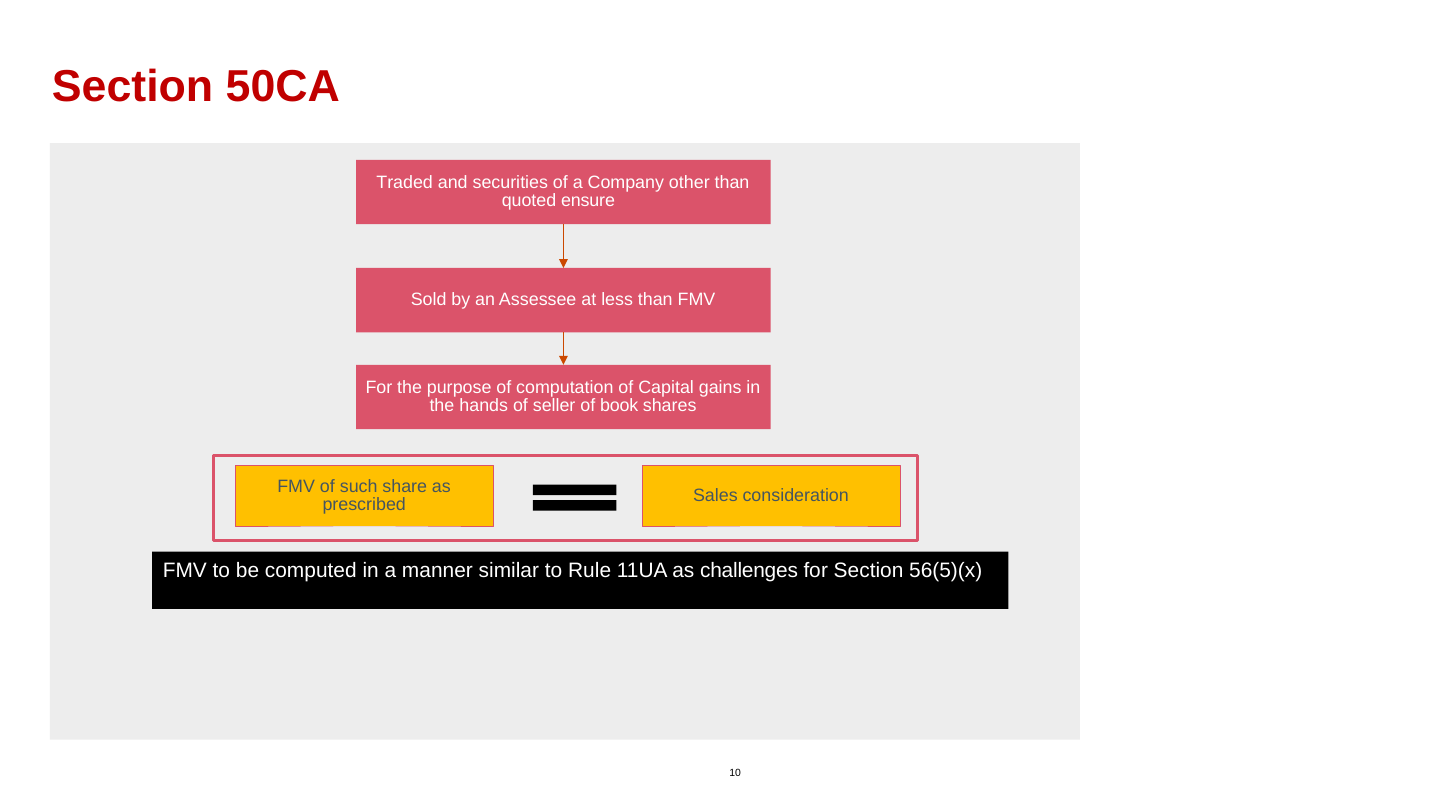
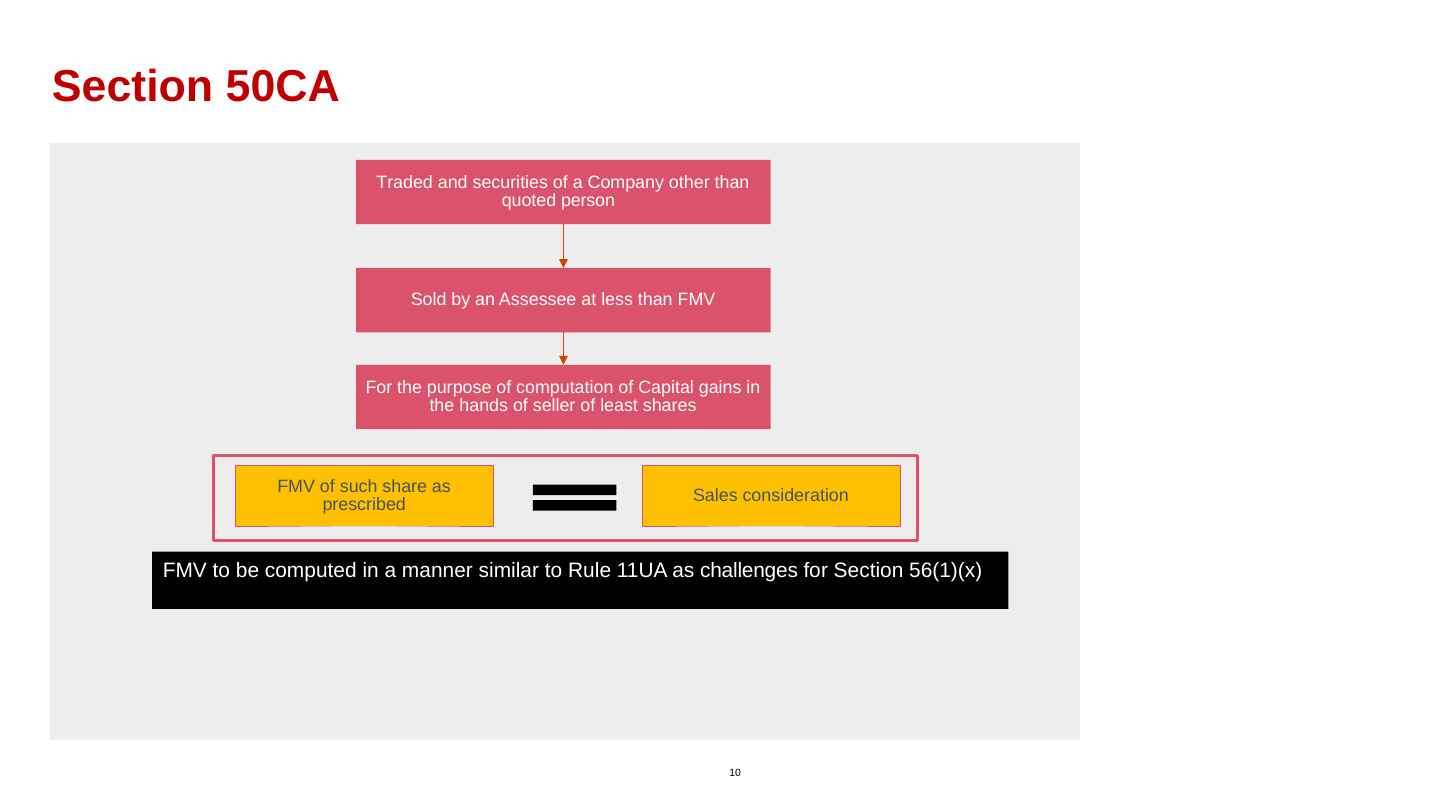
ensure: ensure -> person (588, 201)
book: book -> least (619, 406)
56(5)(x: 56(5)(x -> 56(1)(x (946, 571)
